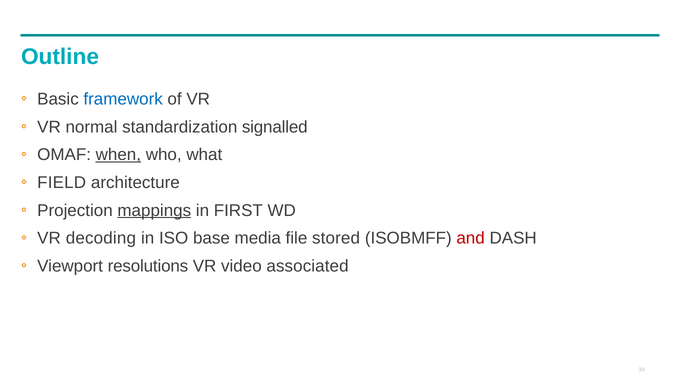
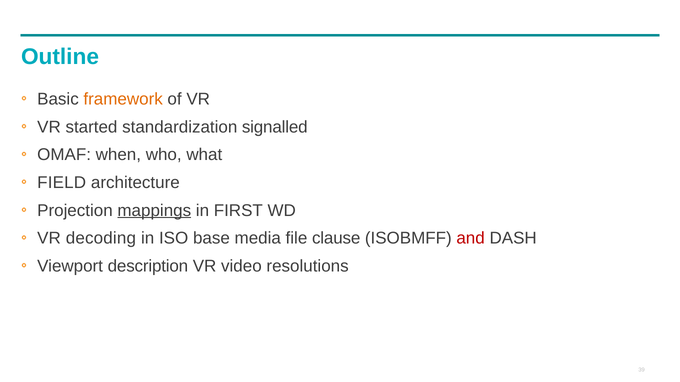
framework colour: blue -> orange (123, 99)
normal: normal -> started (91, 127)
when underline: present -> none (118, 155)
stored: stored -> clause (336, 239)
resolutions: resolutions -> description (148, 266)
associated: associated -> resolutions (308, 266)
